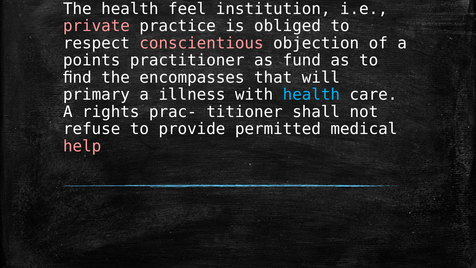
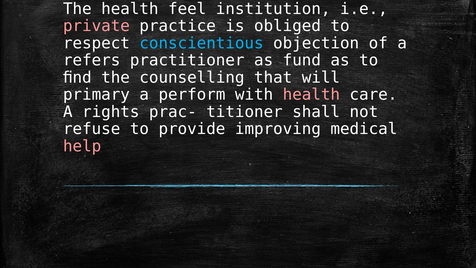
conscientious colour: pink -> light blue (202, 43)
points: points -> refers (92, 60)
encompasses: encompasses -> counselling (192, 77)
illness: illness -> perform (192, 95)
health colour: light blue -> pink (311, 95)
permitted: permitted -> improving (278, 129)
